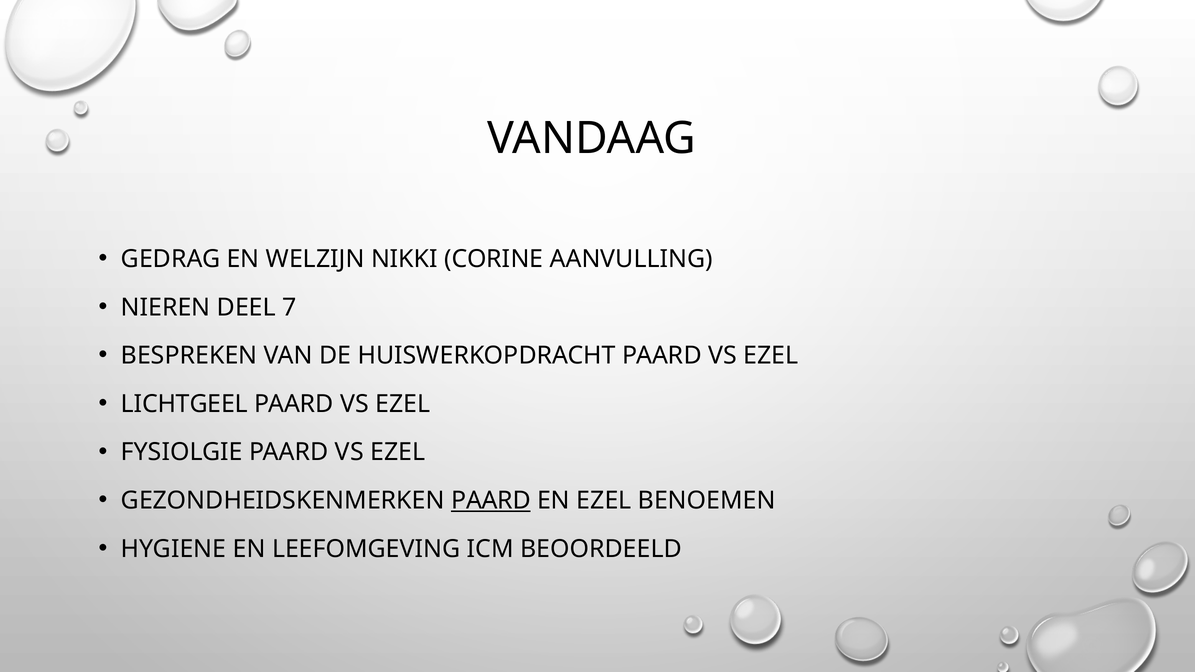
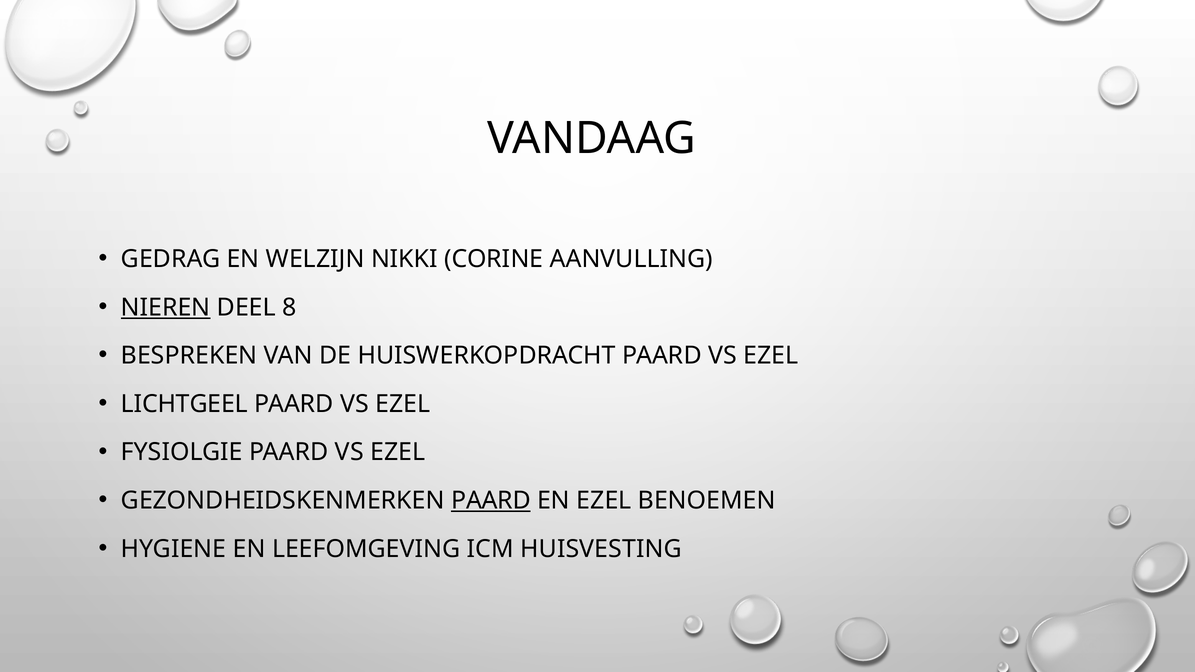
NIEREN underline: none -> present (166, 307)
7: 7 -> 8 (289, 307)
BEOORDEELD: BEOORDEELD -> HUISVESTING (601, 549)
